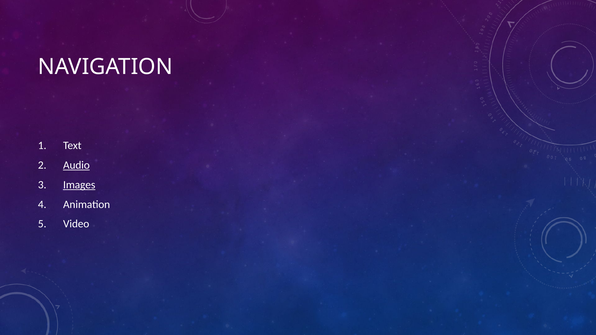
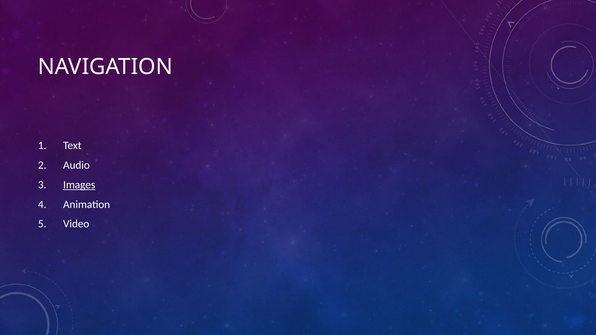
Audio underline: present -> none (76, 165)
